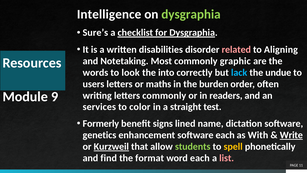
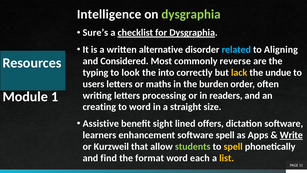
disabilities: disabilities -> alternative (161, 49)
related colour: pink -> light blue (236, 49)
Notetaking: Notetaking -> Considered (124, 61)
graphic: graphic -> reverse (235, 61)
words: words -> typing (95, 72)
lack colour: light blue -> yellow (239, 72)
9: 9 -> 1 (55, 97)
letters commonly: commonly -> processing (164, 95)
services: services -> creating (99, 107)
to color: color -> word (140, 107)
test: test -> size (212, 107)
Formerly: Formerly -> Assistive (101, 123)
signs: signs -> sight (163, 123)
name: name -> offers (211, 123)
genetics: genetics -> learners (99, 135)
software each: each -> spell (225, 135)
With: With -> Apps (258, 135)
Kurzweil underline: present -> none (111, 146)
list colour: pink -> yellow (227, 158)
